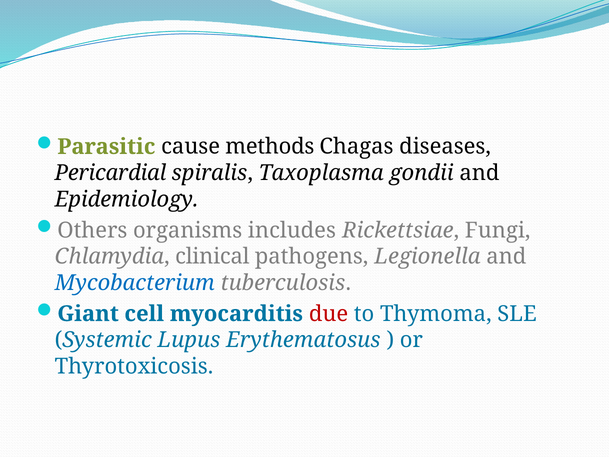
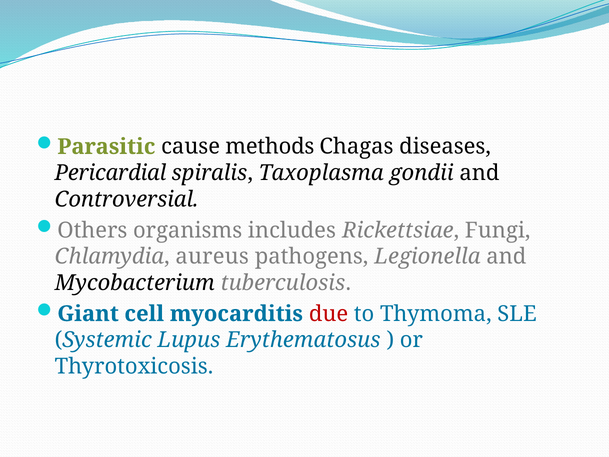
Epidemiology: Epidemiology -> Controversial (127, 199)
clinical: clinical -> aureus (212, 257)
Mycobacterium colour: blue -> black (135, 283)
